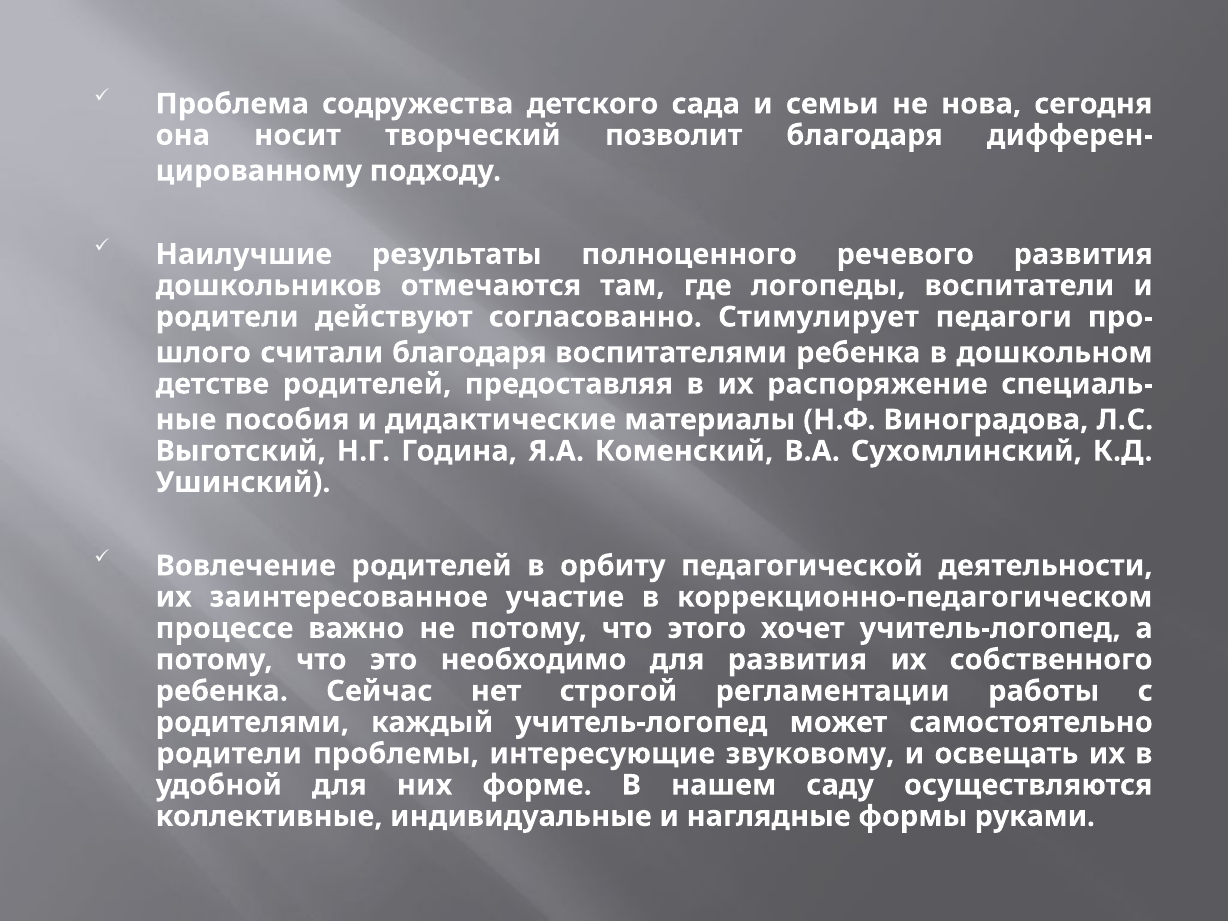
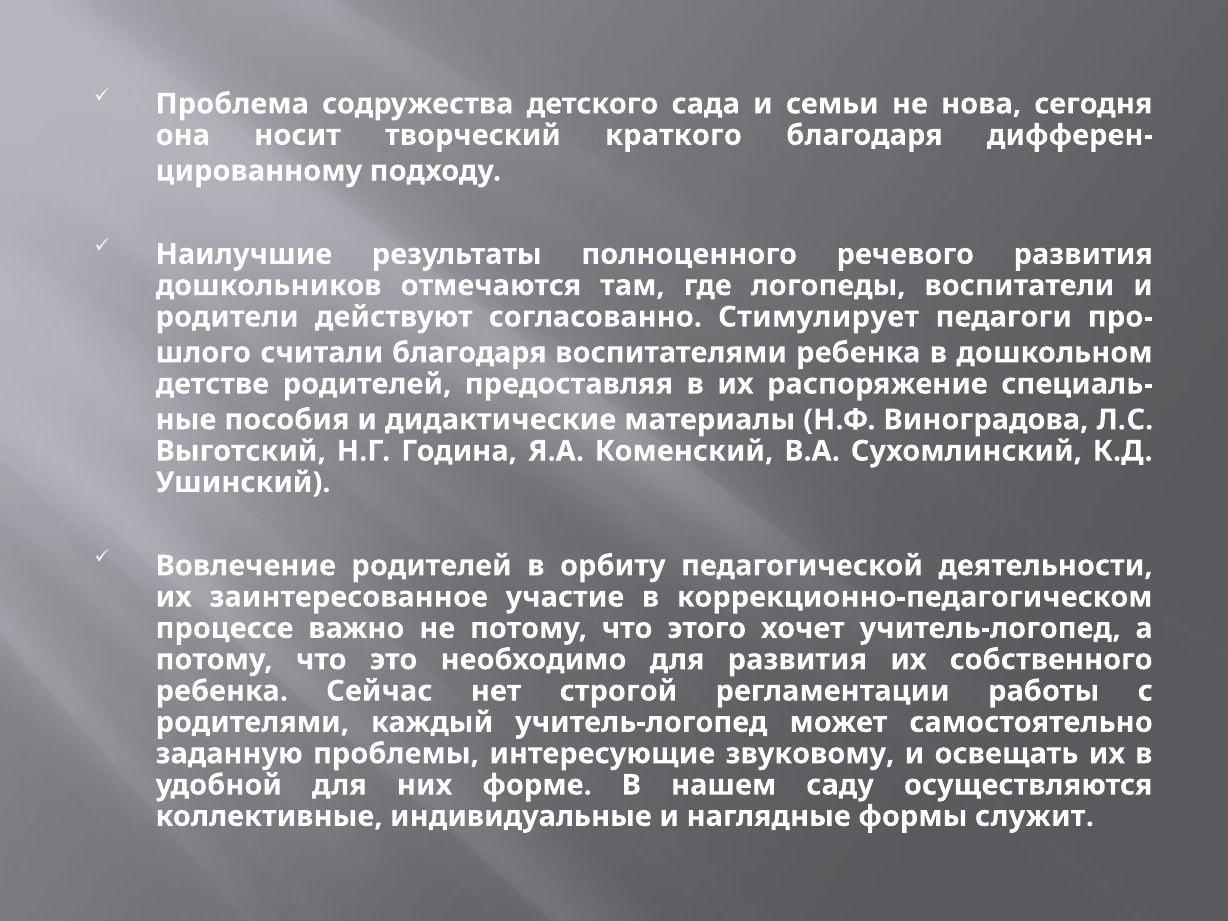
позволит: позволит -> краткого (674, 135)
родители: родители -> заданную (229, 754)
руками: руками -> служит (1034, 816)
